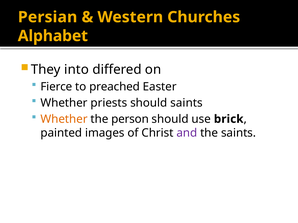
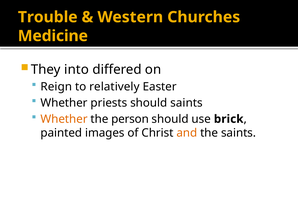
Persian: Persian -> Trouble (48, 17)
Alphabet: Alphabet -> Medicine (53, 36)
Fierce: Fierce -> Reign (56, 87)
preached: preached -> relatively (114, 87)
and colour: purple -> orange (187, 133)
